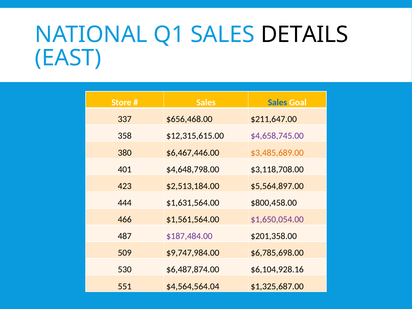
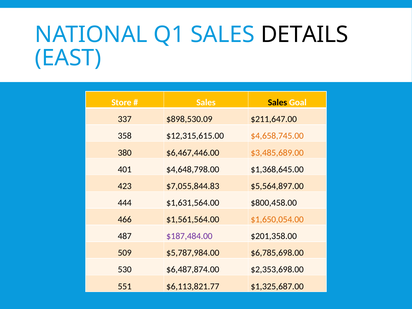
Sales colour: blue -> black (277, 103)
$656,468.00: $656,468.00 -> $898,530.09 (189, 119)
$4,658,745.00 colour: purple -> orange (277, 136)
$3,118,708.00: $3,118,708.00 -> $1,368,645.00 (277, 169)
$2,513,184.00: $2,513,184.00 -> $7,055,844.83 (193, 186)
$1,650,054.00 colour: purple -> orange (277, 219)
$9,747,984.00: $9,747,984.00 -> $5,787,984.00 (193, 253)
$6,104,928.16: $6,104,928.16 -> $2,353,698.00 (277, 270)
$4,564,564.04: $4,564,564.04 -> $6,113,821.77 (193, 286)
